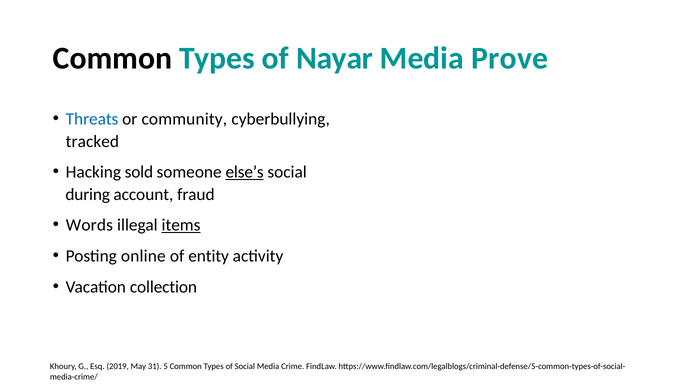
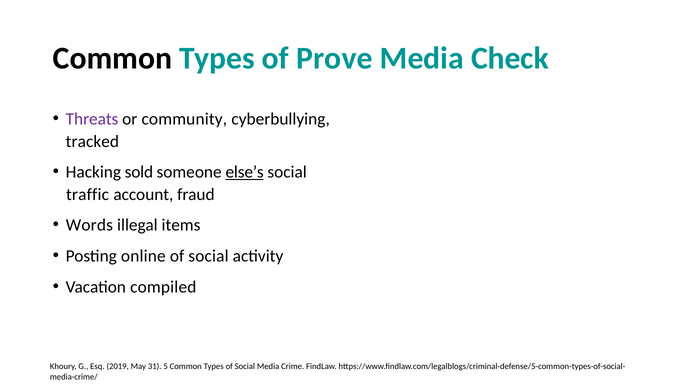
Nayar: Nayar -> Prove (334, 58)
Prove: Prove -> Check (510, 58)
Threats colour: blue -> purple (92, 119)
during: during -> traffic (88, 195)
items underline: present -> none (181, 225)
entity: entity -> social (208, 256)
collection: collection -> compiled (163, 287)
